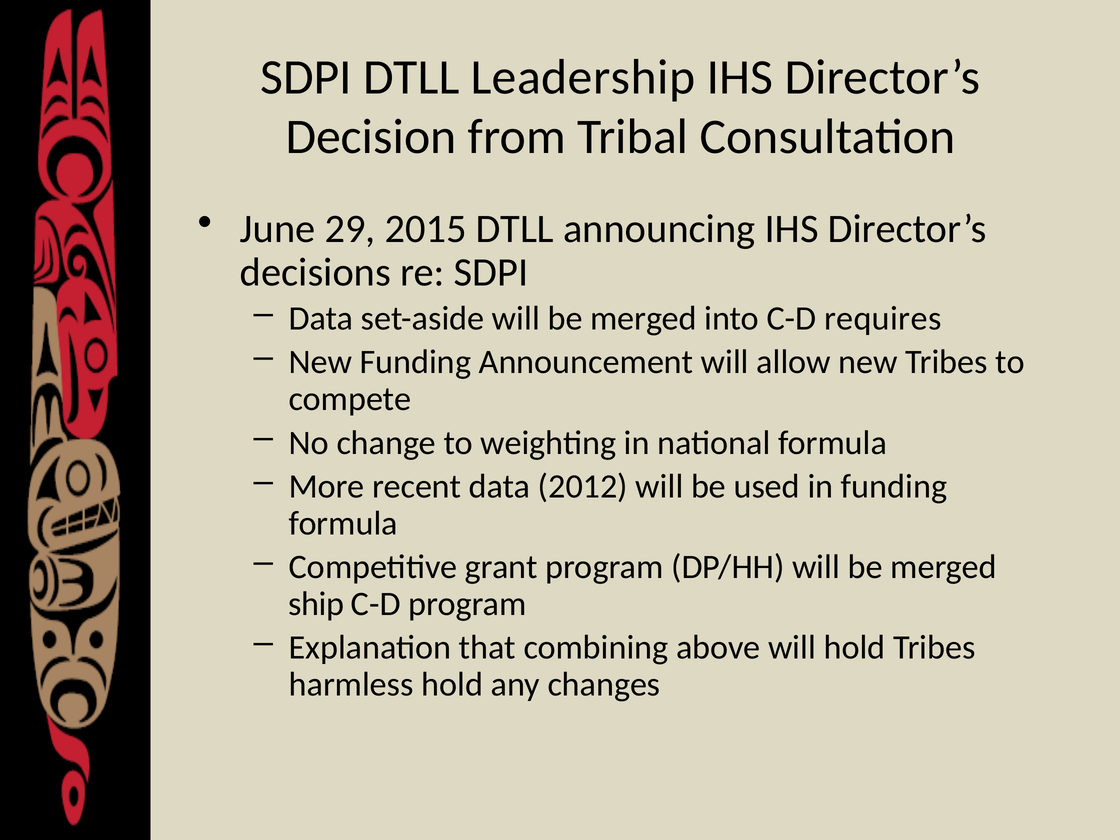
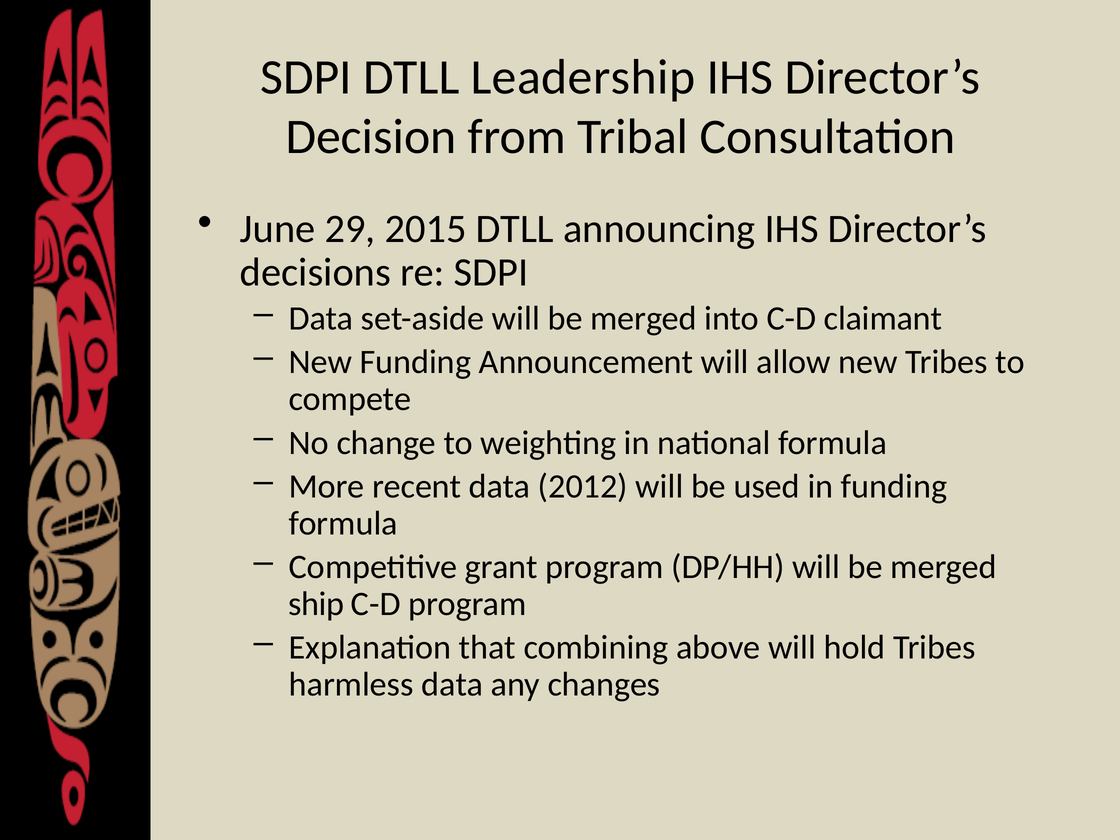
requires: requires -> claimant (883, 319)
harmless hold: hold -> data (452, 685)
